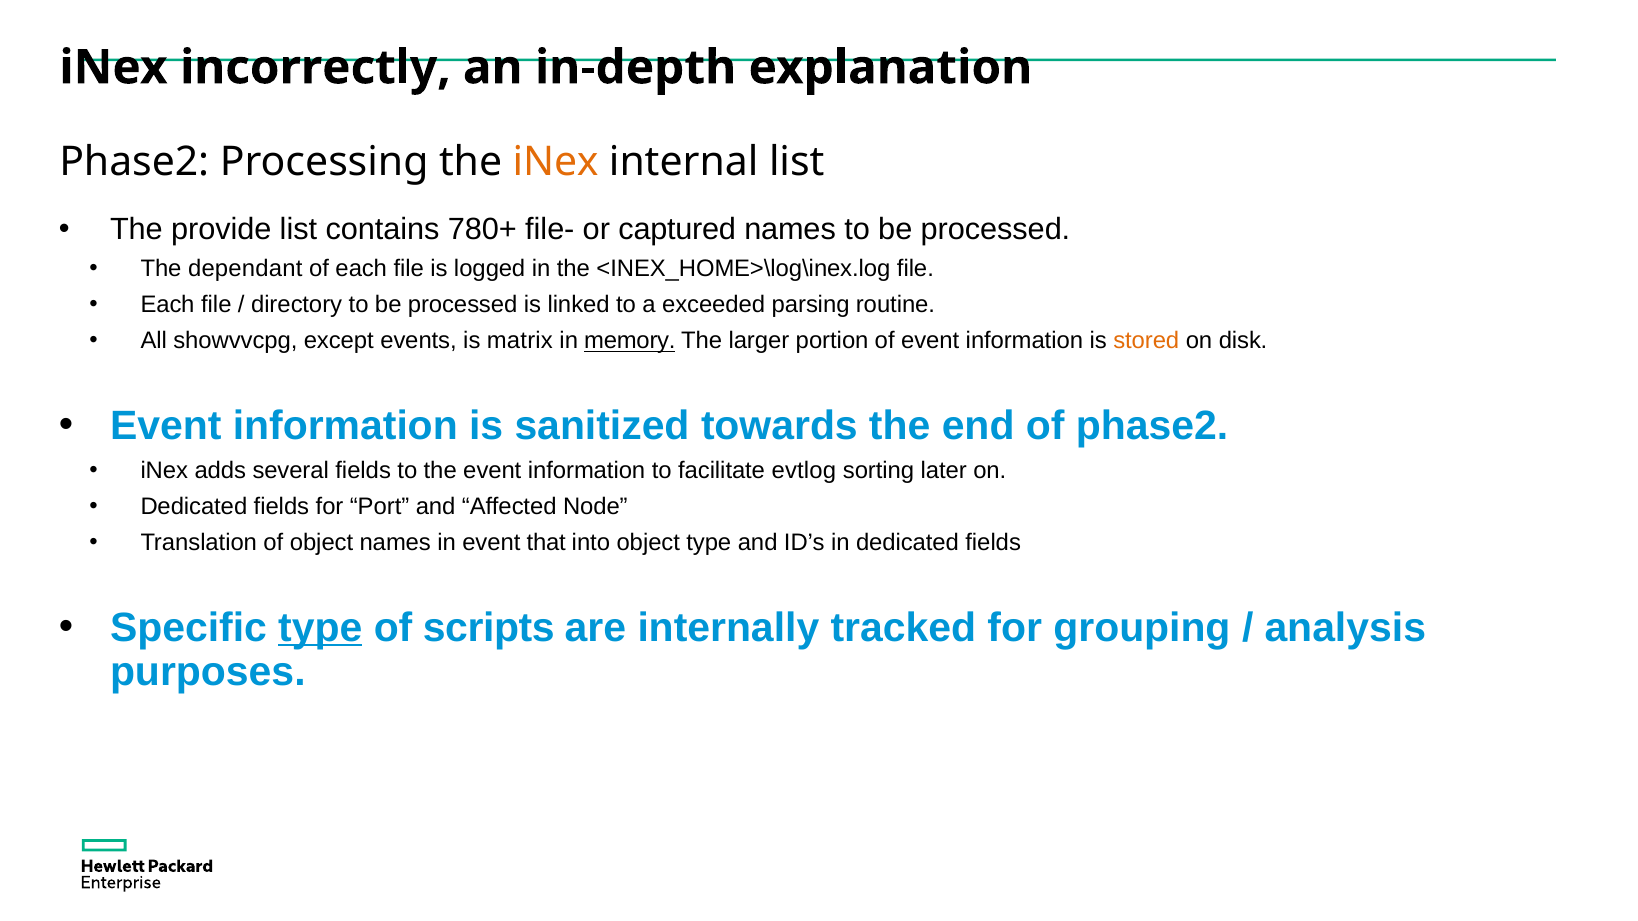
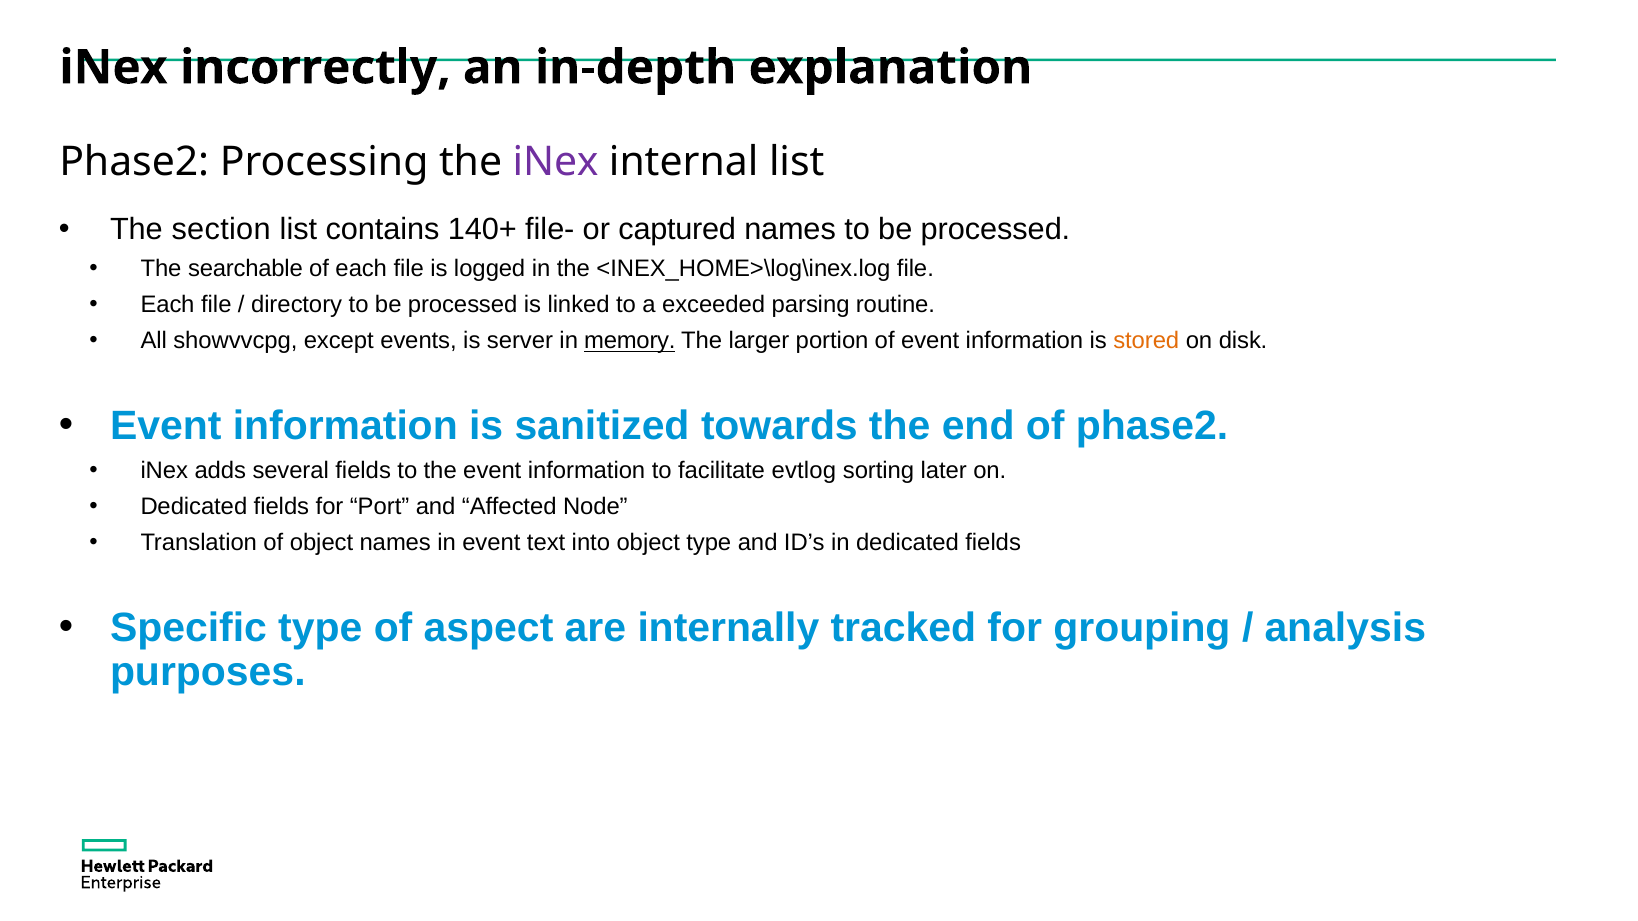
iNex colour: orange -> purple (556, 162)
provide: provide -> section (221, 229)
780+: 780+ -> 140+ (482, 229)
dependant: dependant -> searchable (245, 269)
matrix: matrix -> server (520, 341)
that: that -> text (546, 543)
type underline: present -> none (320, 628)
scripts: scripts -> aspect (489, 628)
